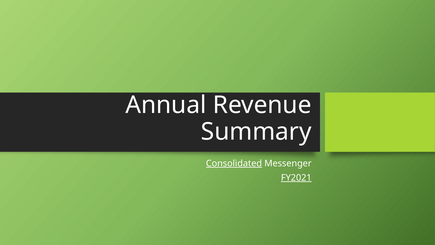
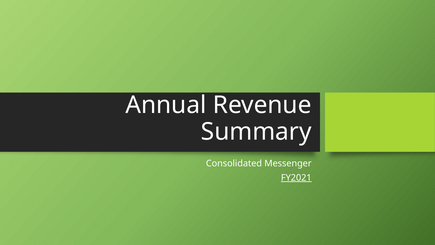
Consolidated underline: present -> none (234, 163)
